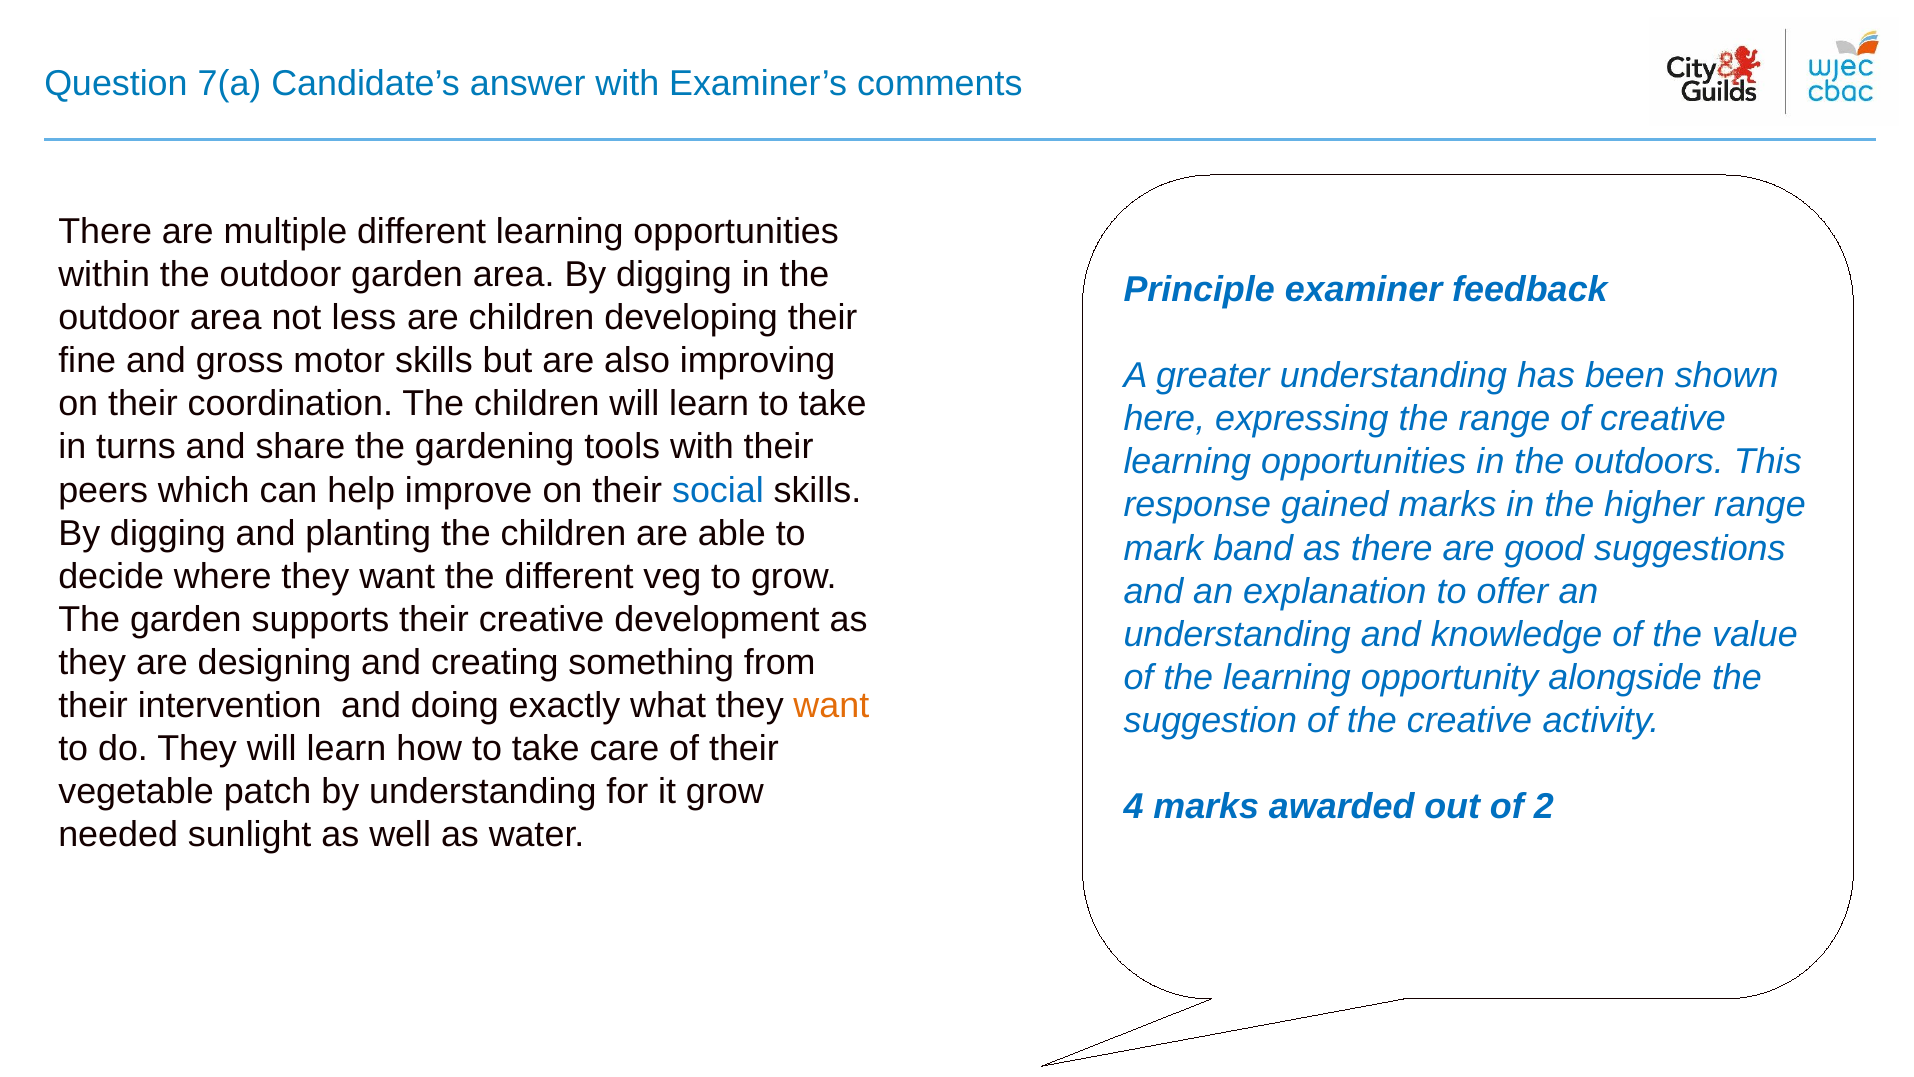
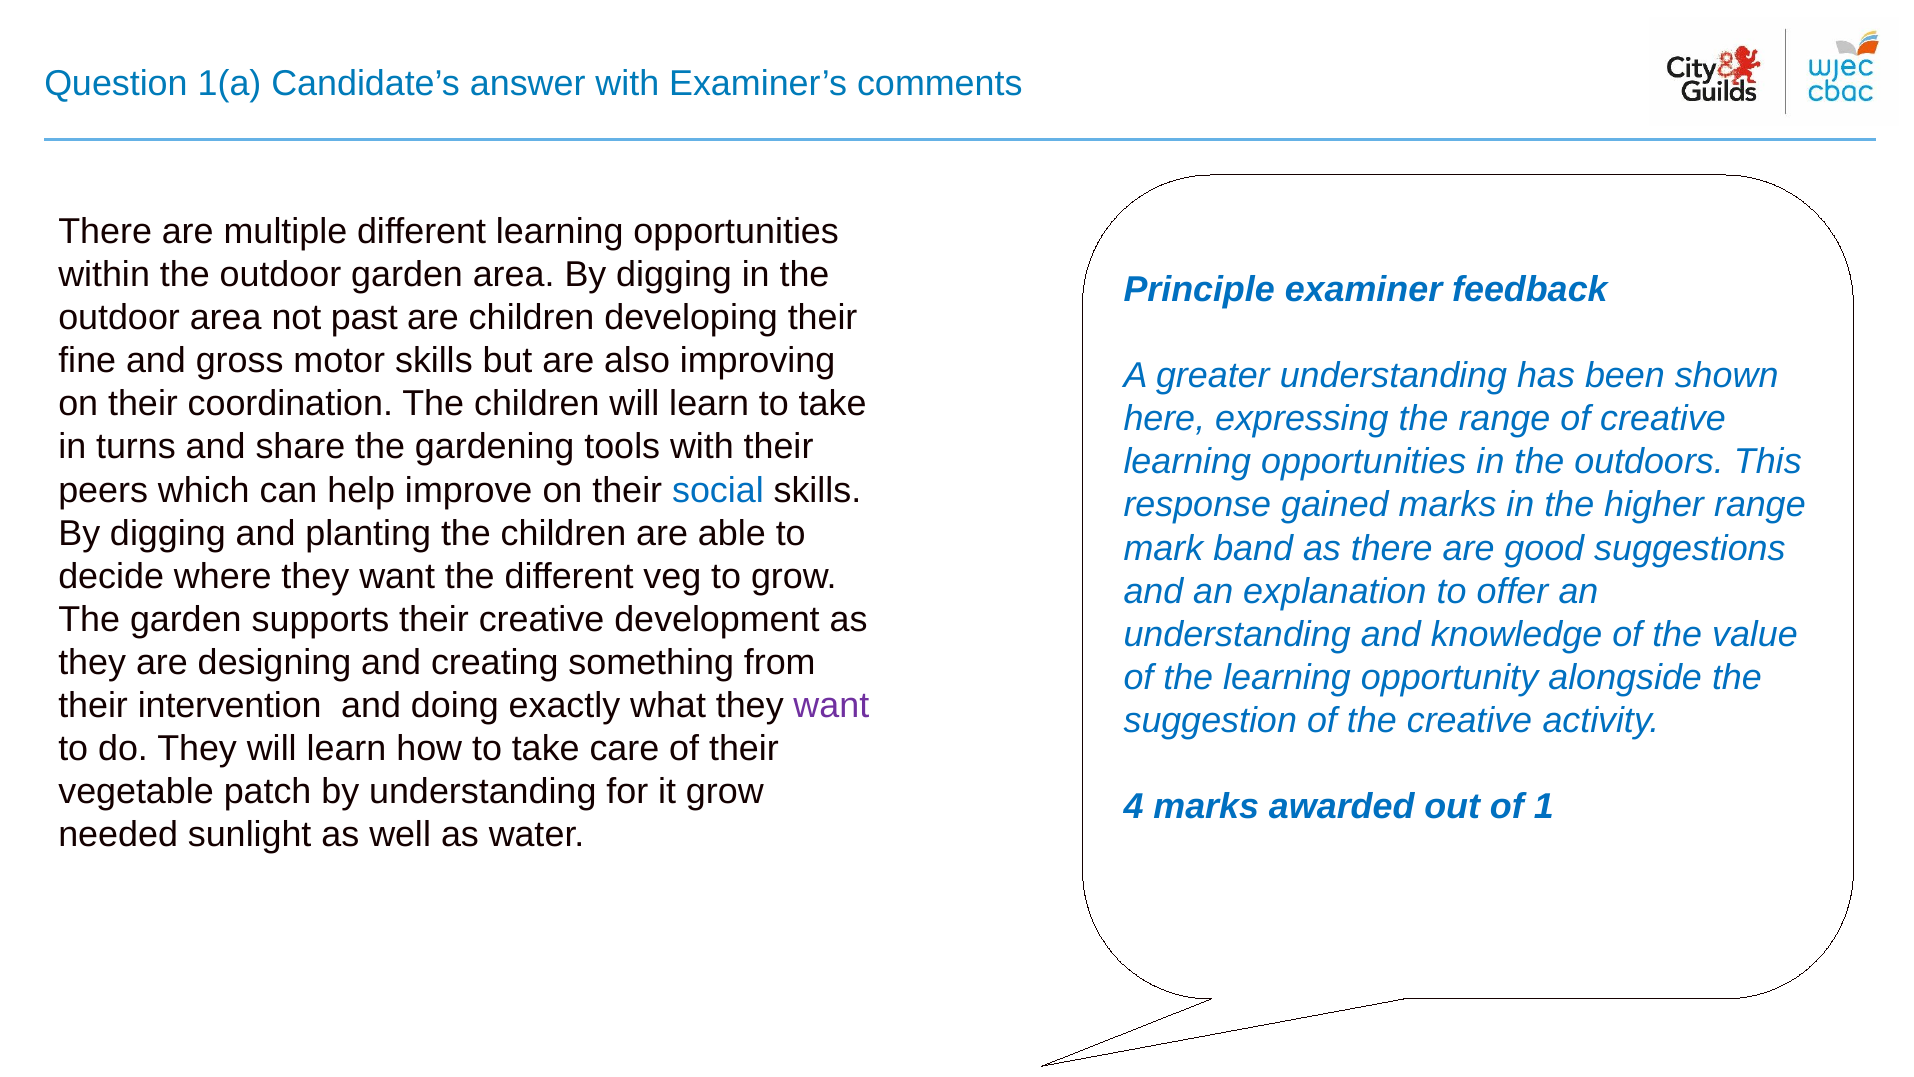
7(a: 7(a -> 1(a (230, 83)
less: less -> past (364, 318)
want colour: orange -> purple (831, 705)
2: 2 -> 1 (1544, 806)
